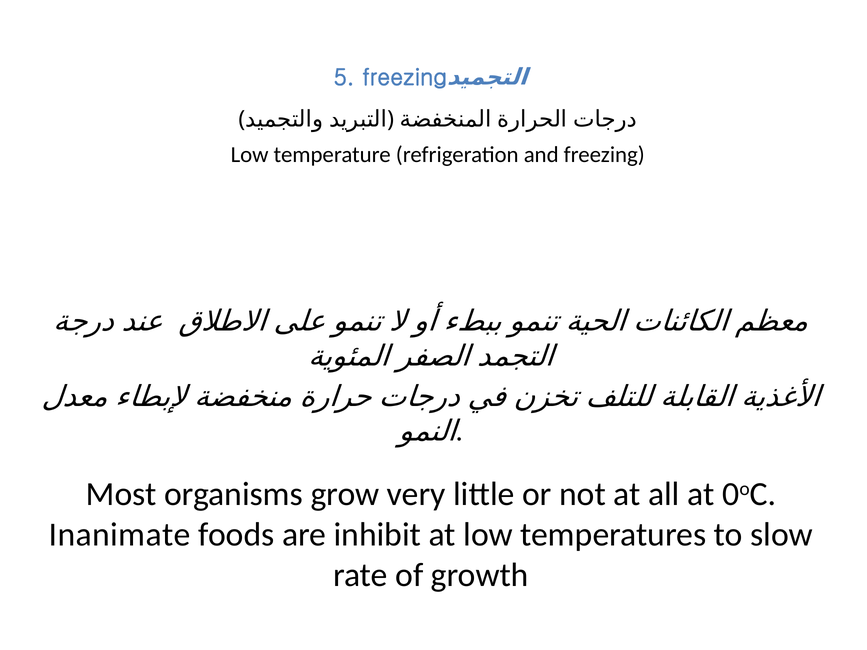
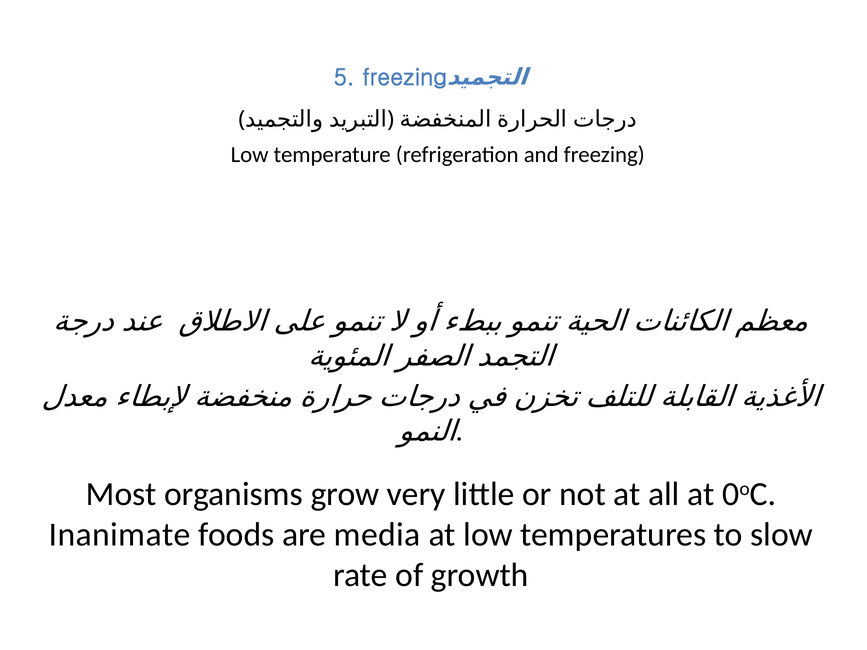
inhibit: inhibit -> media (377, 535)
